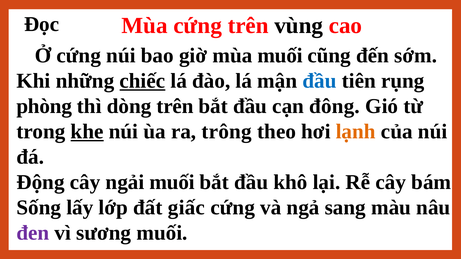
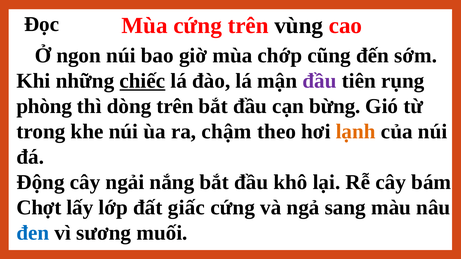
Ở cứng: cứng -> ngon (79, 56)
mùa muối: muối -> chớp (280, 56)
đầu colour: blue -> purple (320, 81)
đông: đông -> bừng (335, 106)
khe underline: present -> none (87, 132)
trông: trông -> chậm (227, 132)
ngải muối: muối -> nắng (172, 182)
Sống: Sống -> Chợt (39, 208)
đen colour: purple -> blue (33, 233)
